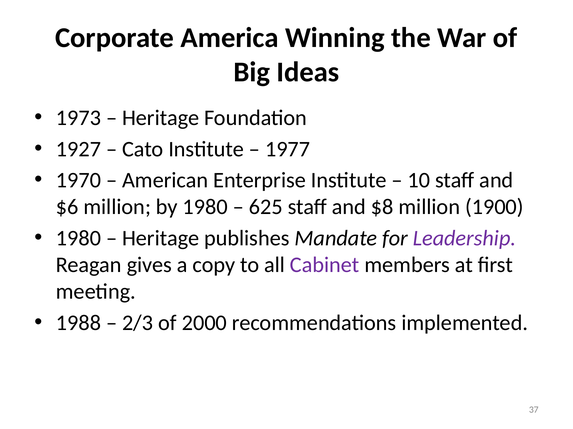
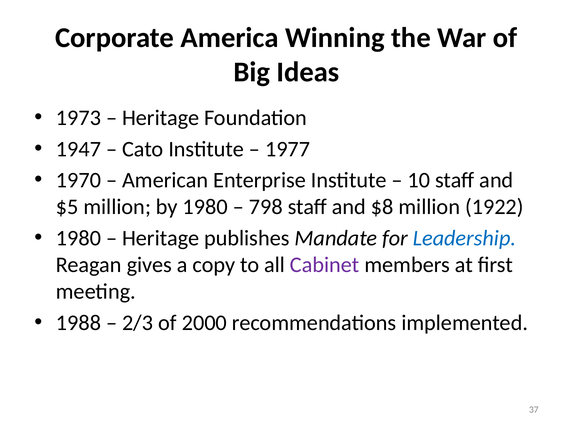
1927: 1927 -> 1947 (78, 149)
$6: $6 -> $5 (67, 207)
625: 625 -> 798 (266, 207)
1900: 1900 -> 1922 (494, 207)
Leadership colour: purple -> blue (464, 238)
